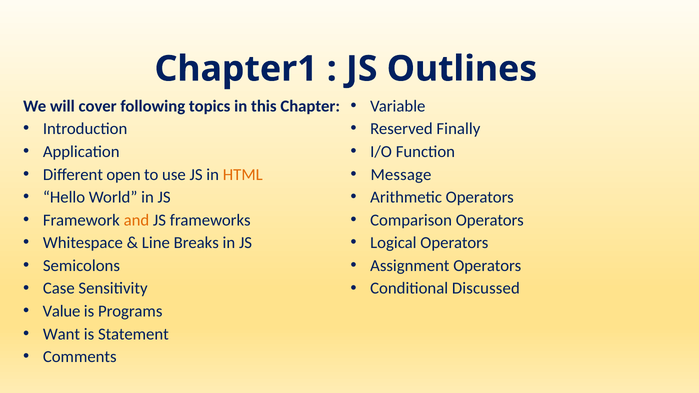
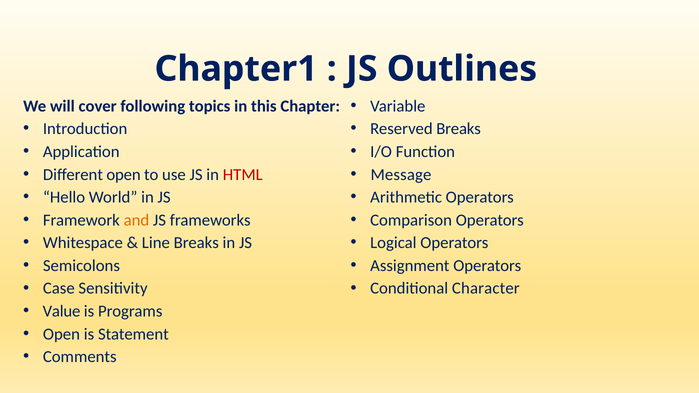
Reserved Finally: Finally -> Breaks (459, 129)
HTML colour: orange -> red (243, 175)
Discussed: Discussed -> Character (486, 289)
Want: Want -> Open (61, 334)
